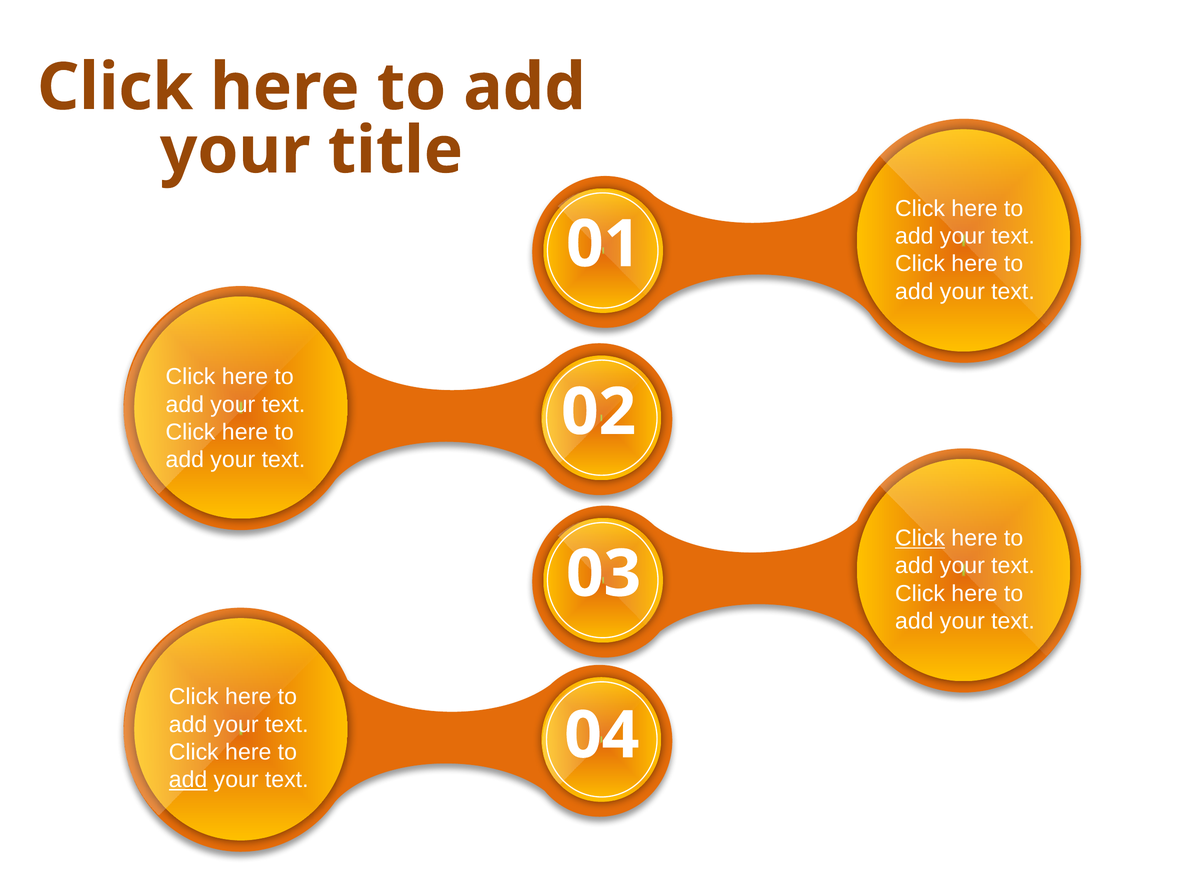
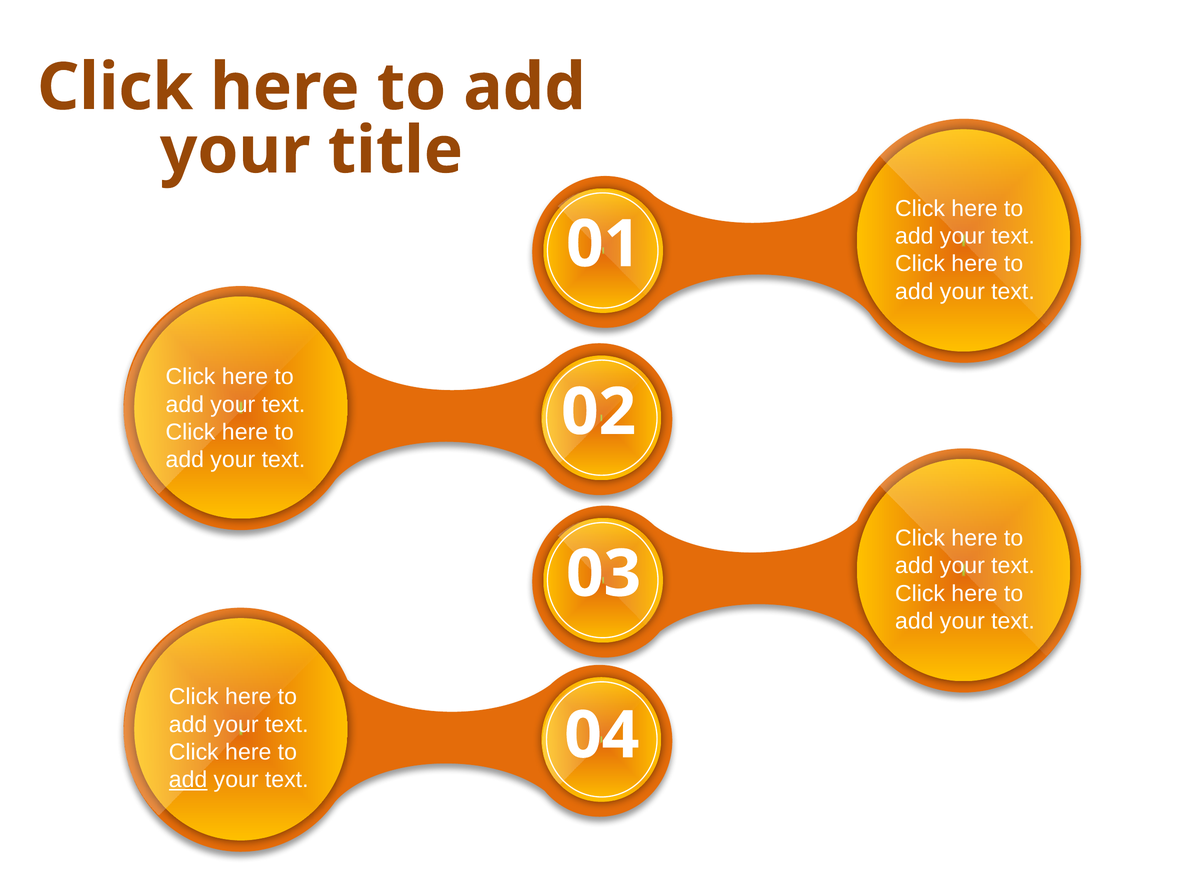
Click underline: present -> none (920, 538)
